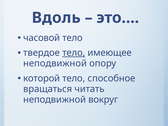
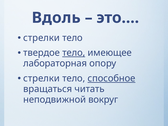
часовой: часовой -> стрелки (42, 38)
неподвижной: неподвижной -> лабораторная (55, 63)
которой: которой -> стрелки (42, 78)
способное underline: none -> present (111, 78)
